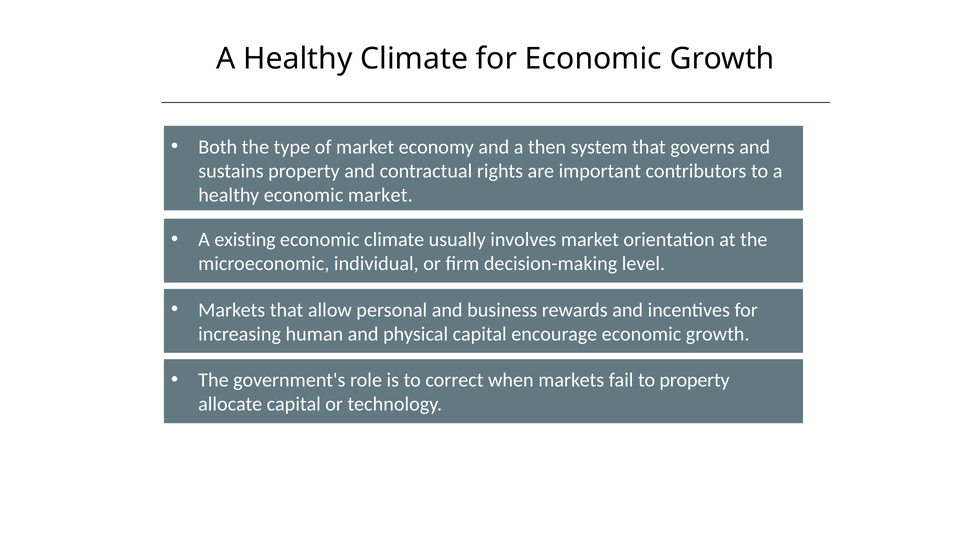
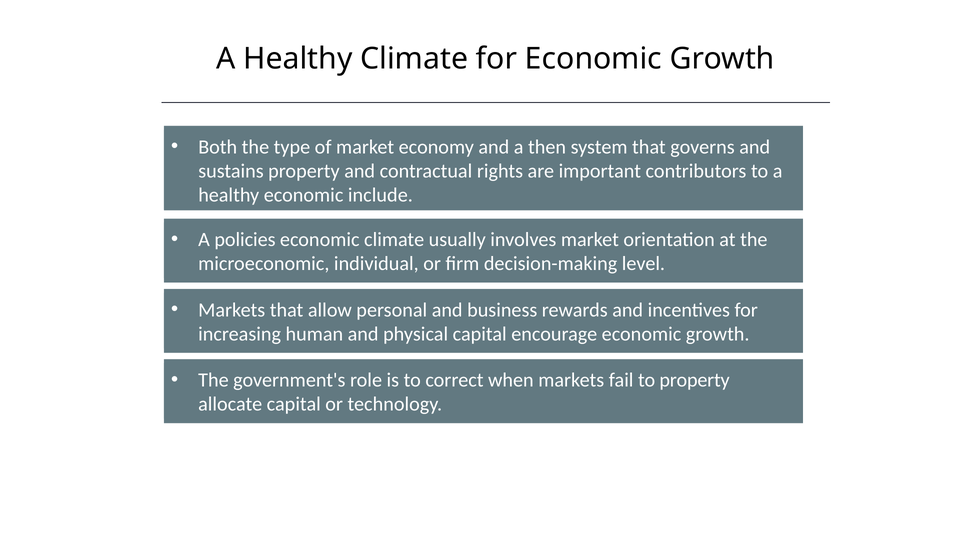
economic market: market -> include (380, 195)
existing: existing -> policies (245, 240)
